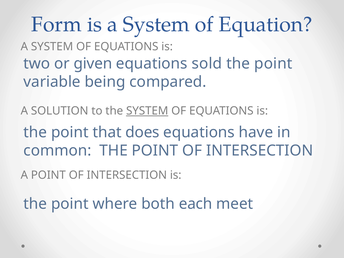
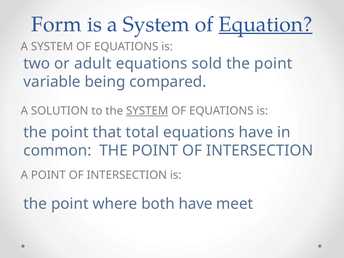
Equation underline: none -> present (266, 24)
given: given -> adult (93, 64)
does: does -> total (142, 132)
both each: each -> have (196, 204)
